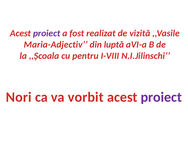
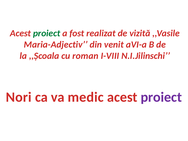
proiect colour: purple -> green (47, 33)
luptă: luptă -> venit (114, 45)
pentru: pentru -> roman (85, 56)
vorbit: vorbit -> medic (86, 97)
